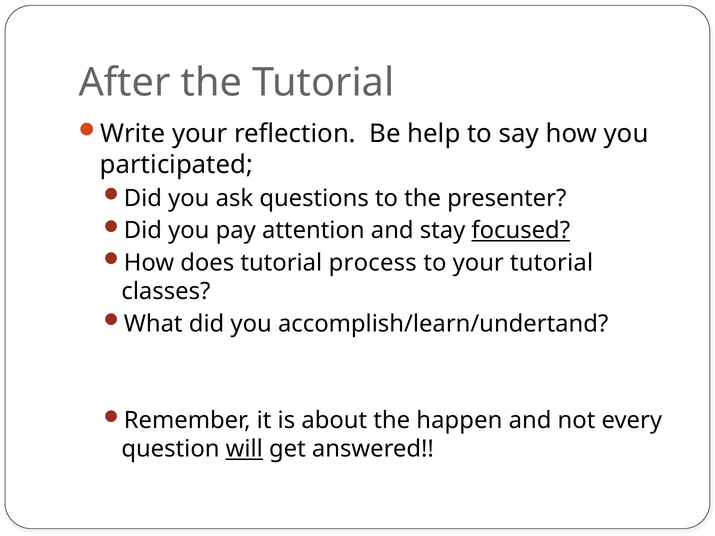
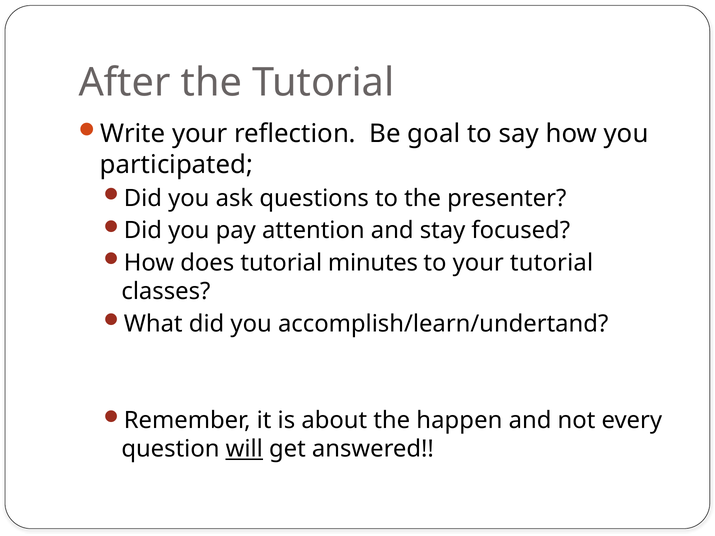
help: help -> goal (434, 134)
focused underline: present -> none (521, 231)
process: process -> minutes (373, 263)
